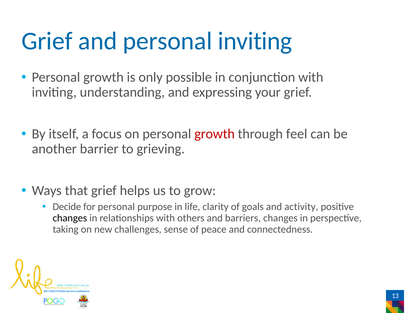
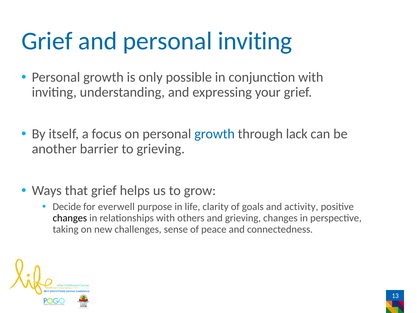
growth colour: red -> blue (215, 134)
feel: feel -> lack (297, 134)
for personal: personal -> everwell (116, 207)
and barriers: barriers -> grieving (243, 218)
